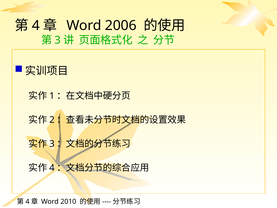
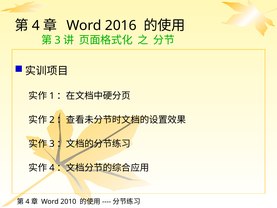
2006: 2006 -> 2016 (121, 26)
